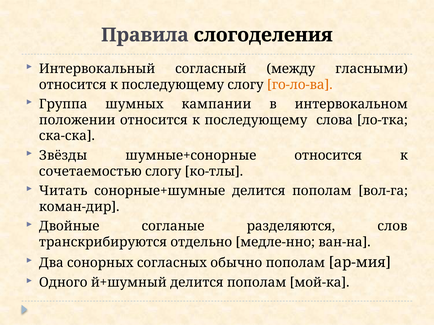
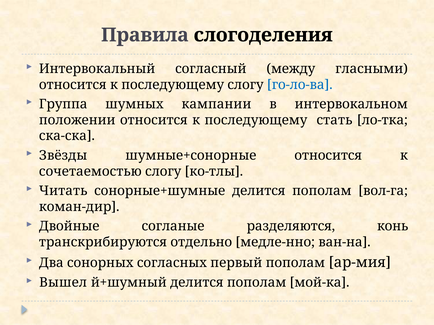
го-ло-ва colour: orange -> blue (300, 85)
слова: слова -> стать (334, 120)
слов: слов -> конь (393, 227)
обычно: обычно -> первый (236, 263)
Одного: Одного -> Вышел (63, 283)
